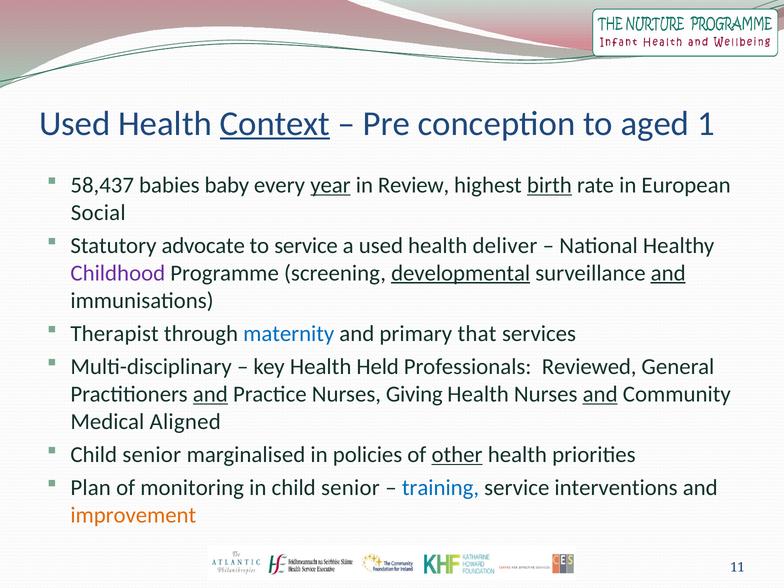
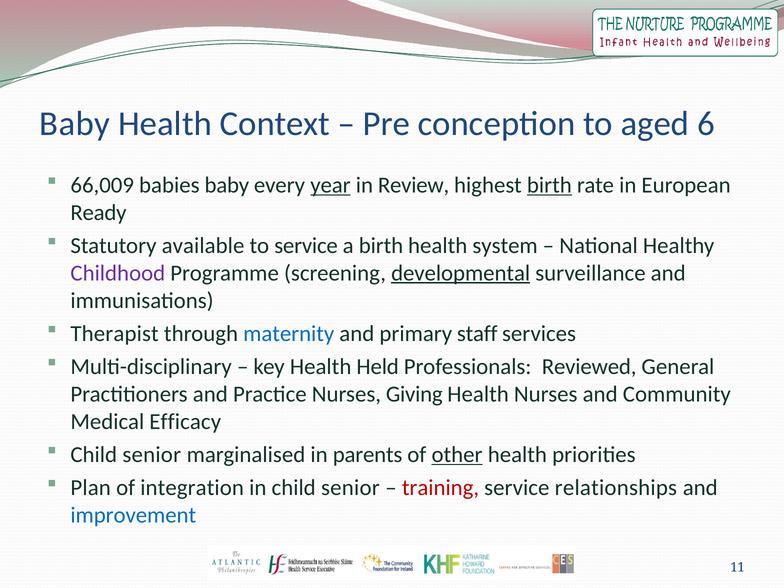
Used: Used -> Baby (75, 124)
Context underline: present -> none (275, 124)
1: 1 -> 6 (706, 124)
58,437: 58,437 -> 66,009 (102, 185)
Social: Social -> Ready (98, 213)
advocate: advocate -> available (203, 246)
a used: used -> birth (381, 246)
deliver: deliver -> system (505, 246)
and underline: present -> none (668, 273)
that: that -> staff (477, 334)
and underline: present -> none (210, 394)
and underline: present -> none (600, 394)
Aligned: Aligned -> Efficacy (185, 422)
policies: policies -> parents (368, 455)
monitoring: monitoring -> integration (192, 488)
training colour: blue -> red (441, 488)
interventions: interventions -> relationships (616, 488)
improvement colour: orange -> blue (133, 515)
